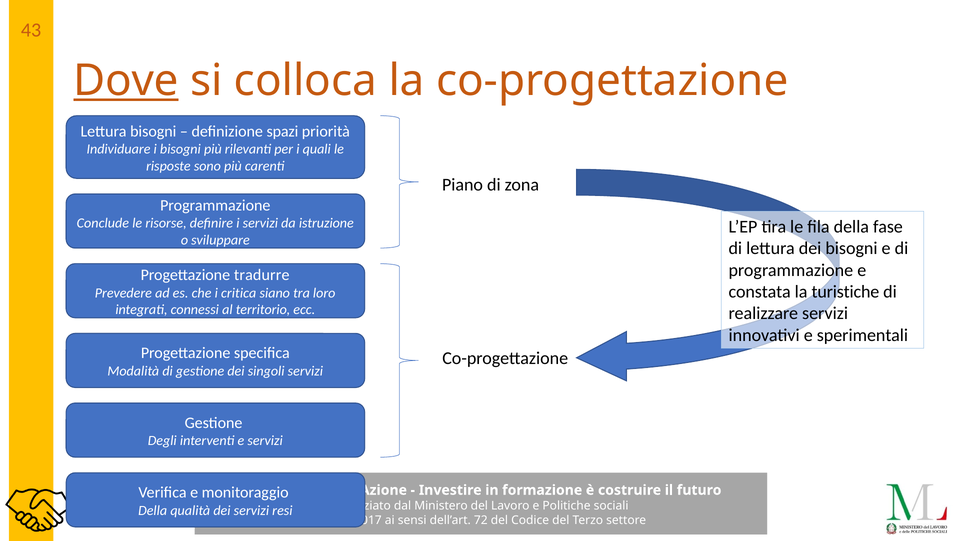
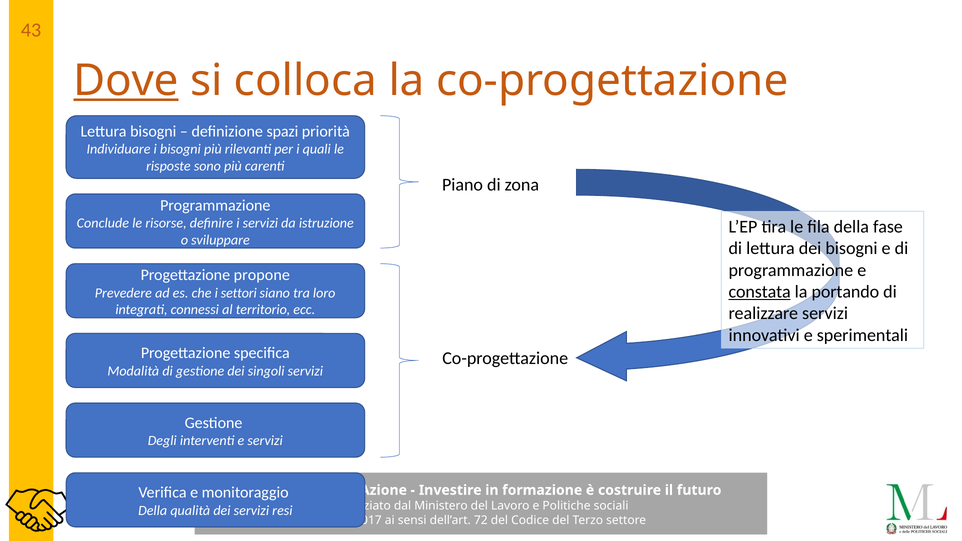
tradurre: tradurre -> propone (262, 275)
constata underline: none -> present (760, 292)
turistiche: turistiche -> portando (845, 292)
critica: critica -> settori (239, 293)
